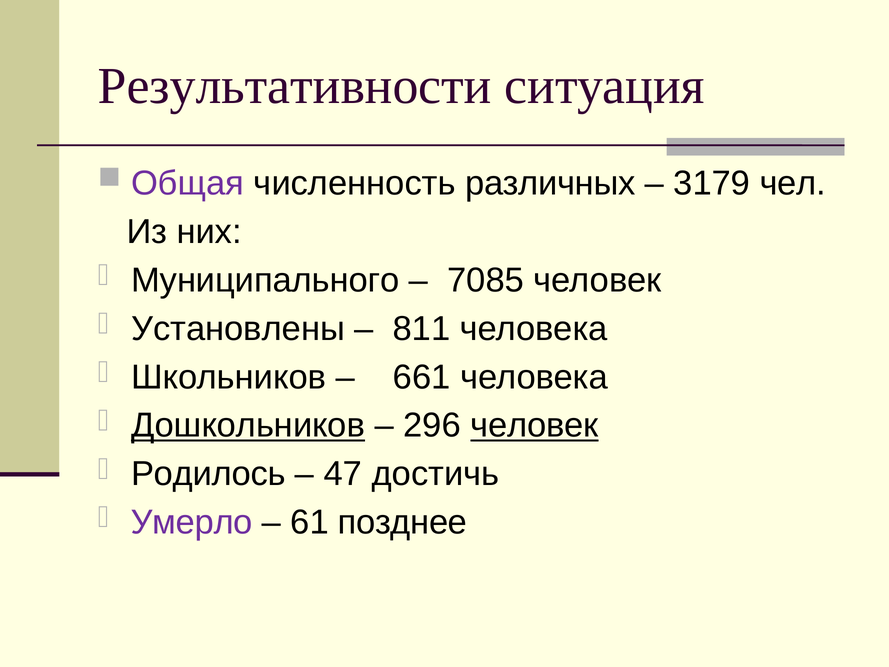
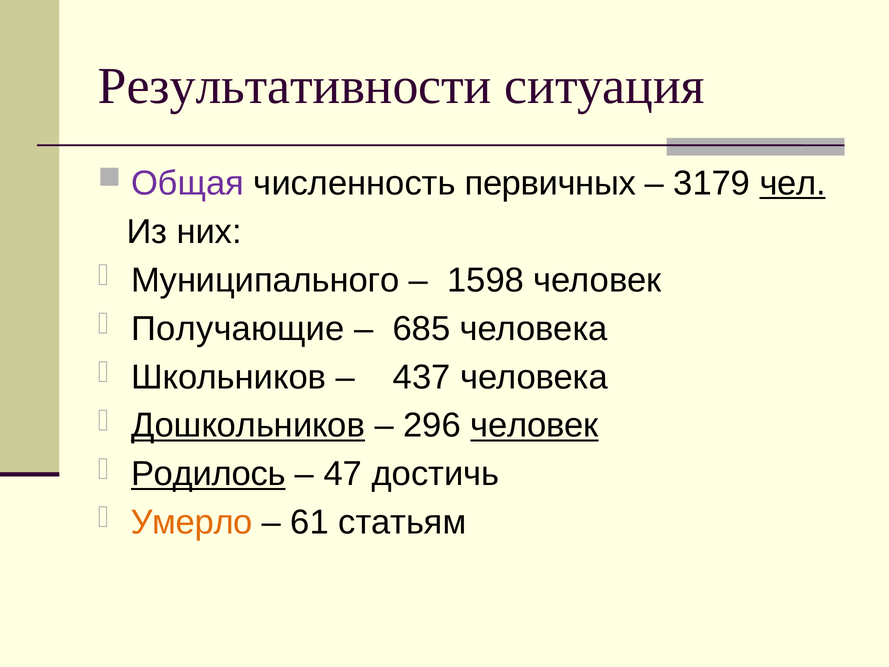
различных: различных -> первичных (550, 183)
чел underline: none -> present (793, 183)
7085: 7085 -> 1598 (486, 280)
Установлены: Установлены -> Получающие (238, 329)
811: 811 -> 685 (421, 329)
661: 661 -> 437 (422, 377)
Родилось underline: none -> present (208, 474)
Умерло colour: purple -> orange (192, 522)
позднее: позднее -> статьям (402, 522)
